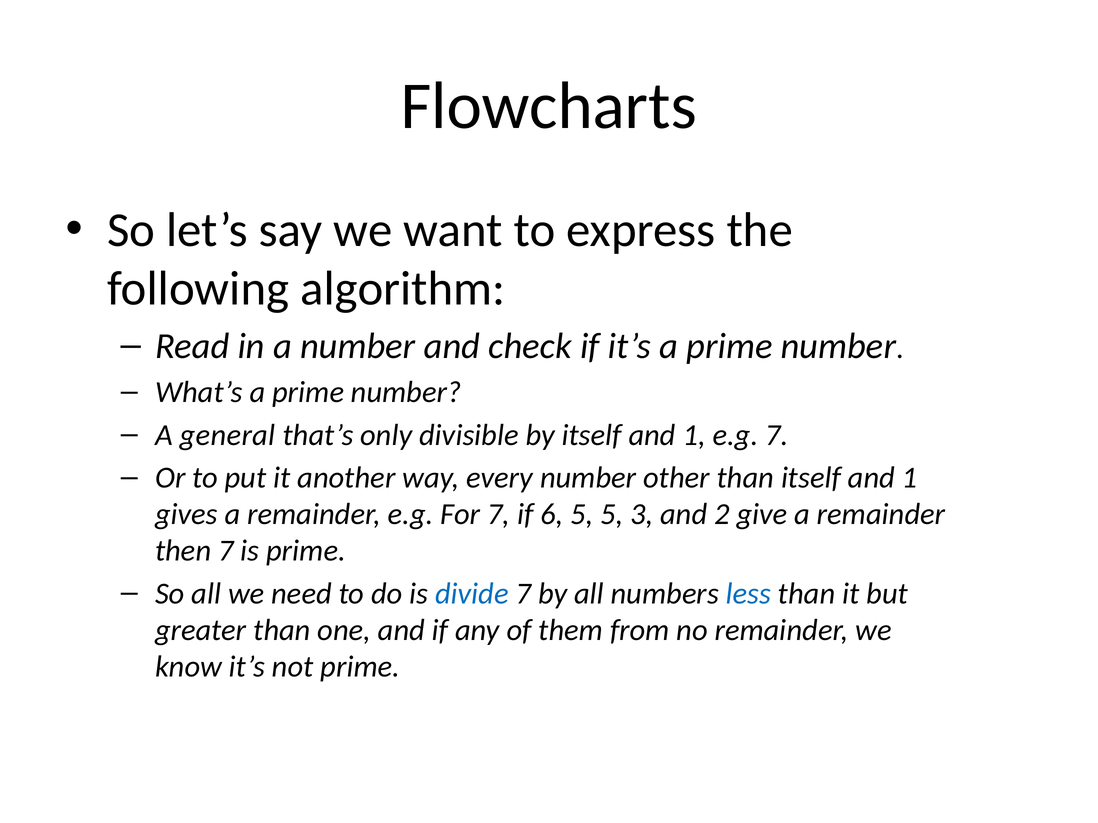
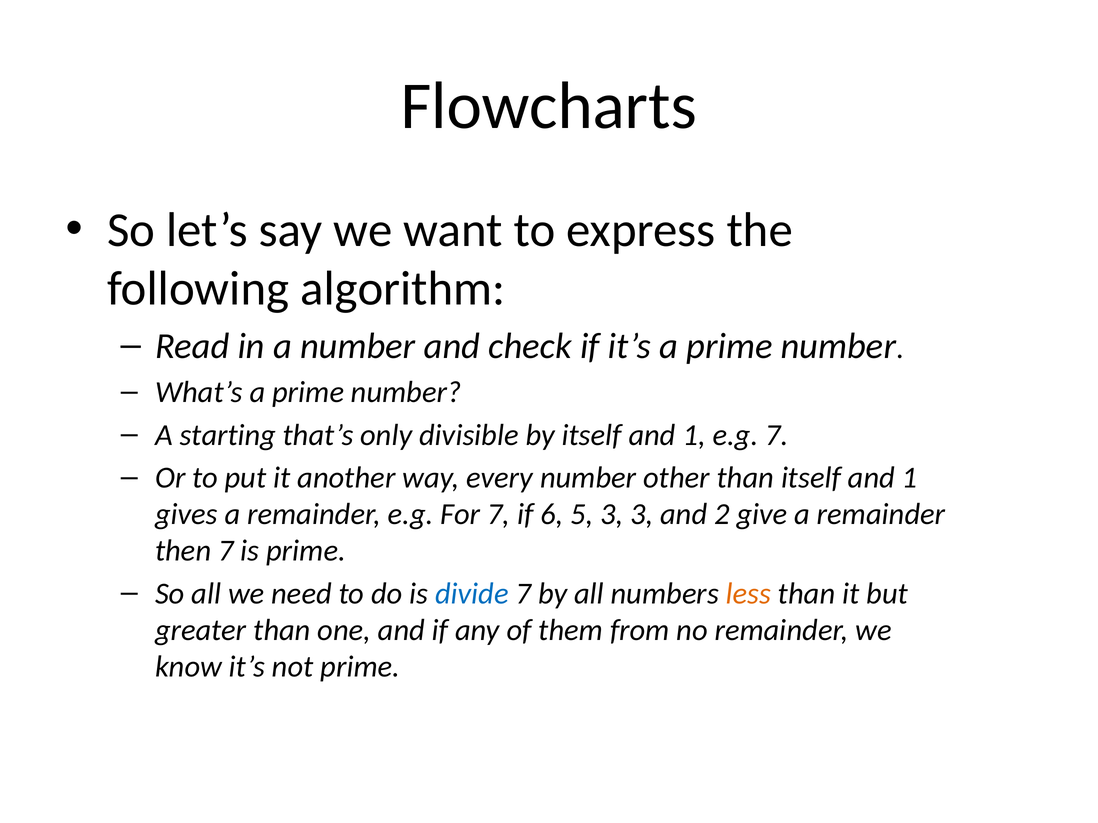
general: general -> starting (228, 435)
5 5: 5 -> 3 (612, 515)
less colour: blue -> orange (748, 594)
